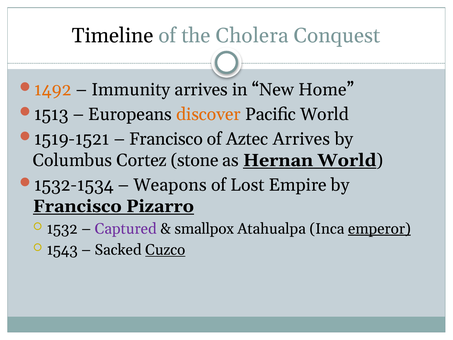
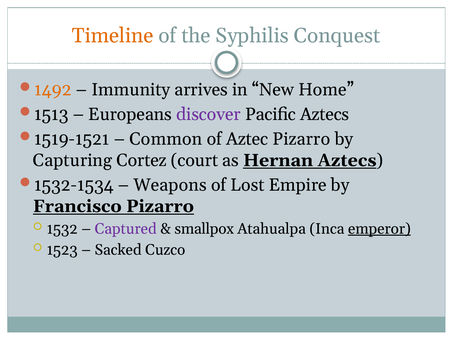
Timeline colour: black -> orange (113, 36)
Cholera: Cholera -> Syphilis (252, 36)
discover colour: orange -> purple (208, 114)
Pacific World: World -> Aztecs (325, 114)
Francisco: Francisco -> Common (166, 139)
Aztec Arrives: Arrives -> Pizarro (301, 139)
Columbus: Columbus -> Capturing (73, 160)
stone: stone -> court (195, 160)
Hernan World: World -> Aztecs (347, 160)
1543: 1543 -> 1523 (62, 250)
Cuzco underline: present -> none (165, 250)
